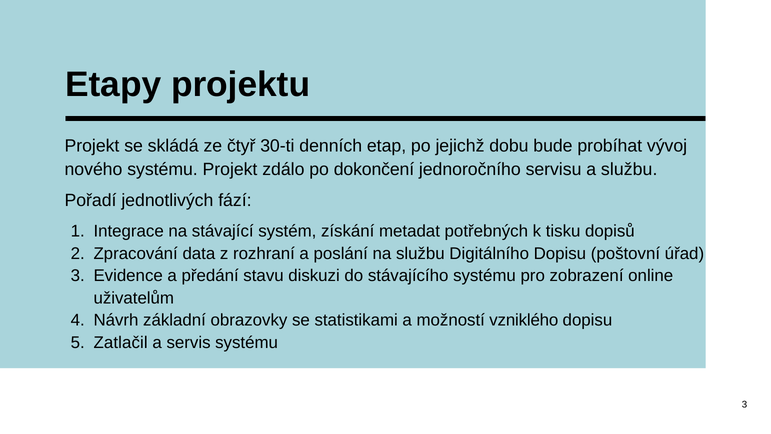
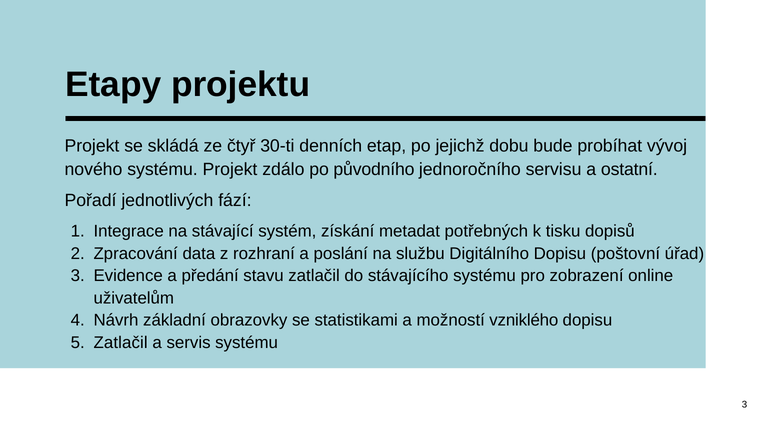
dokončení: dokončení -> původního (374, 169)
a službu: službu -> ostatní (629, 169)
stavu diskuzi: diskuzi -> zatlačil (314, 276)
